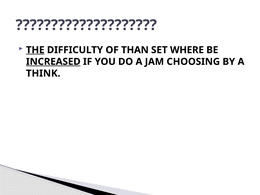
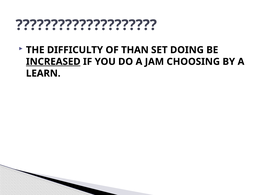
THE underline: present -> none (35, 50)
WHERE: WHERE -> DOING (187, 50)
THINK: THINK -> LEARN (43, 73)
